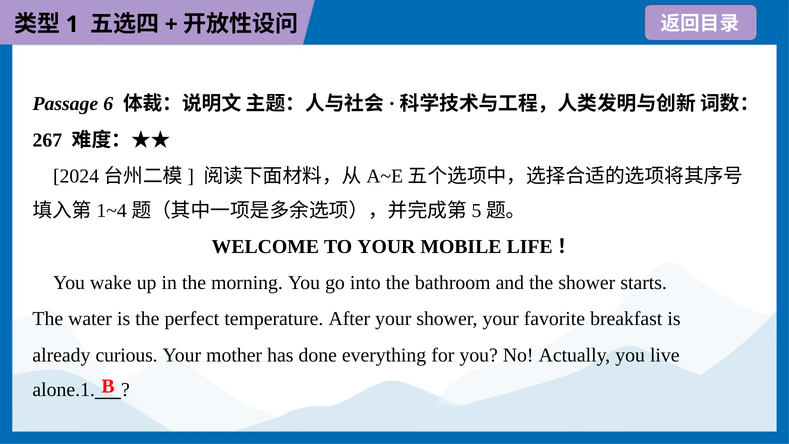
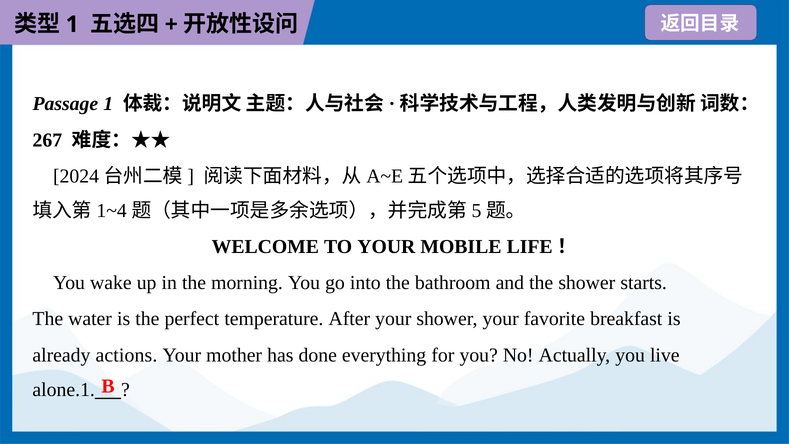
Passage 6: 6 -> 1 (108, 104)
curious: curious -> actions (126, 355)
